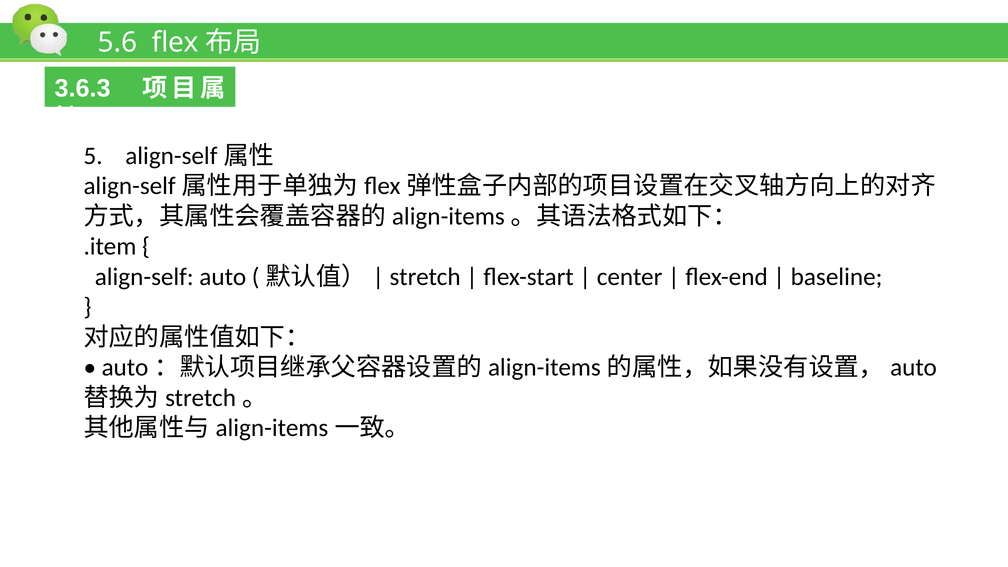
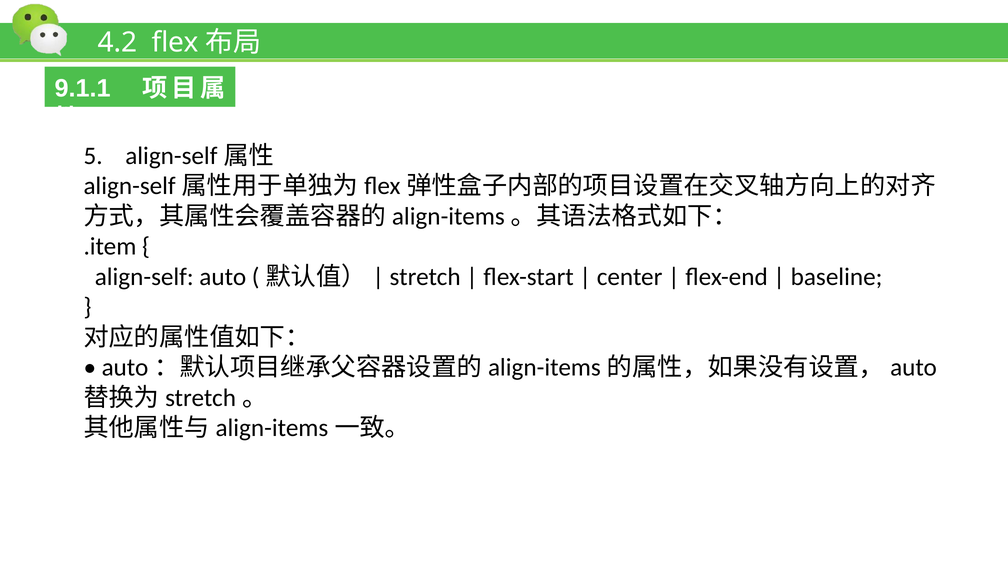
5.6: 5.6 -> 4.2 (117, 43)
3.6.3: 3.6.3 -> 9.1.1 (83, 89)
